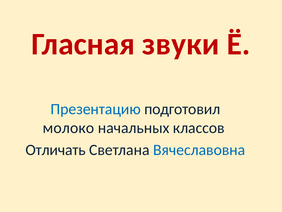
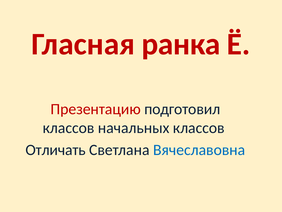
звуки: звуки -> ранка (181, 44)
Презентацию colour: blue -> red (96, 109)
молоко: молоко -> классов (69, 128)
